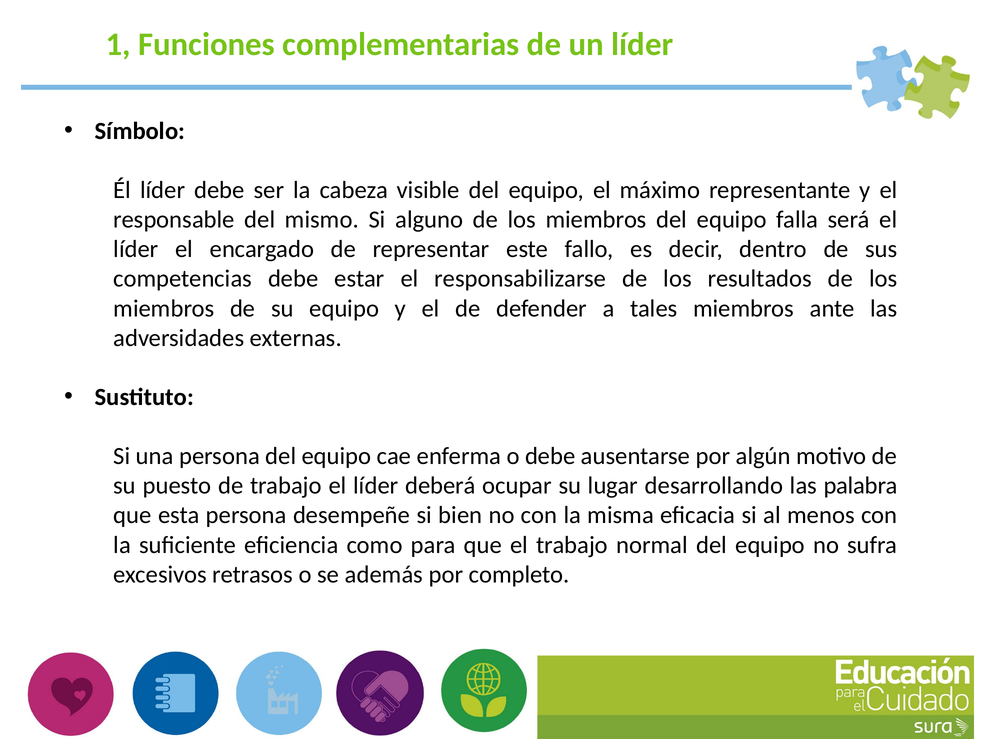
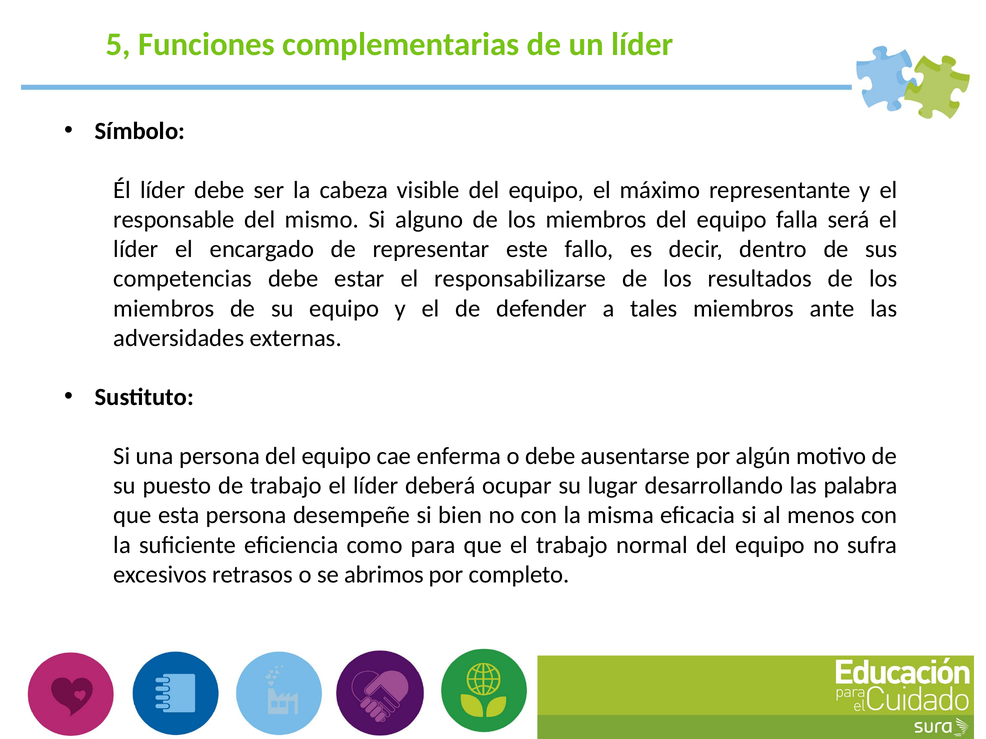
1: 1 -> 5 (118, 44)
además: además -> abrimos (384, 575)
